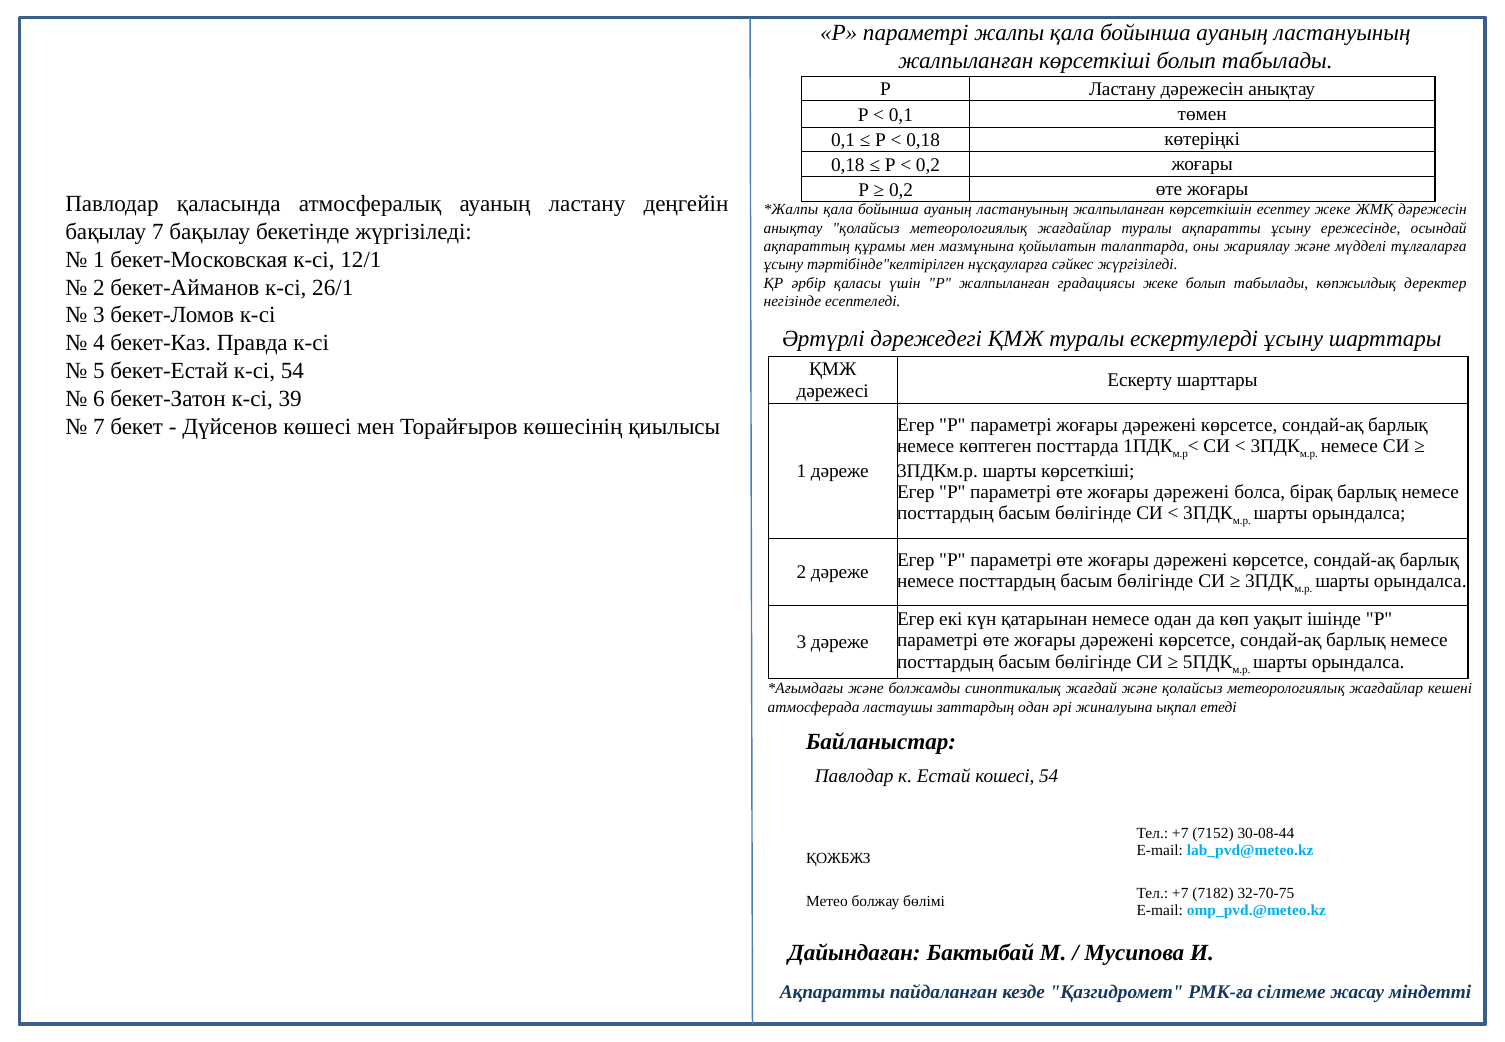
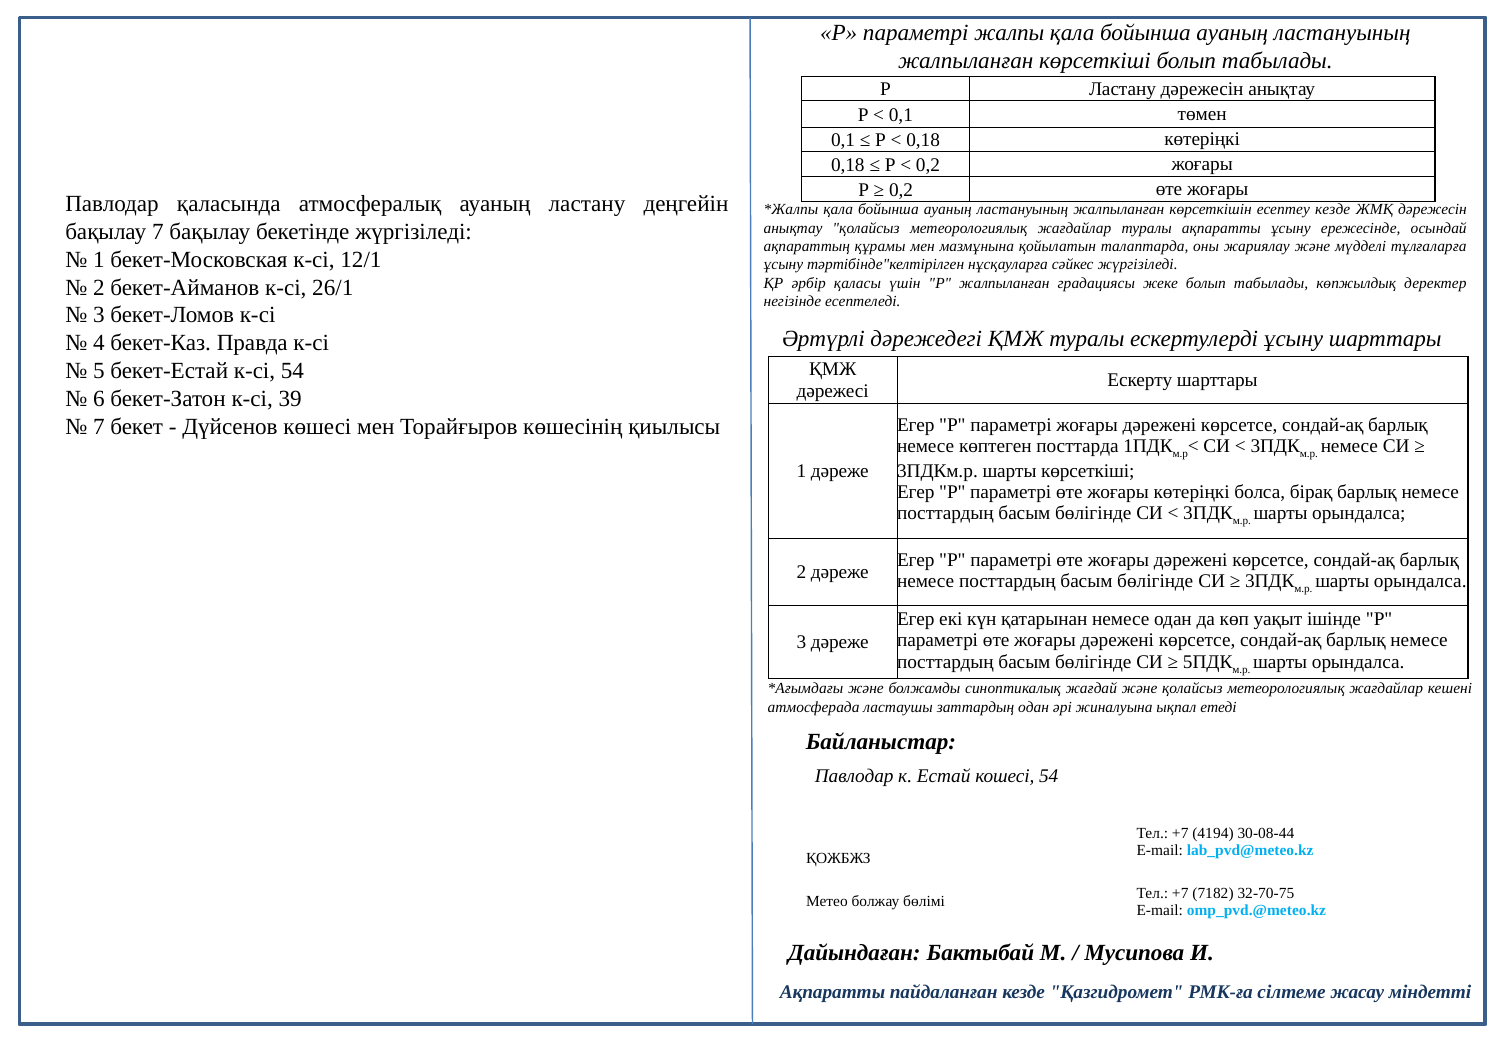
есептеу жеке: жеке -> кезде (1333, 209)
дәрежені: дәрежені -> көтеріңкі (1192, 492)
7152: 7152 -> 4194 (1213, 833)
